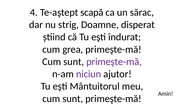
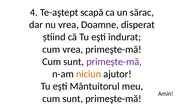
nu strig: strig -> vrea (69, 25)
cum grea: grea -> vrea (73, 49)
niciun colour: purple -> orange (89, 74)
